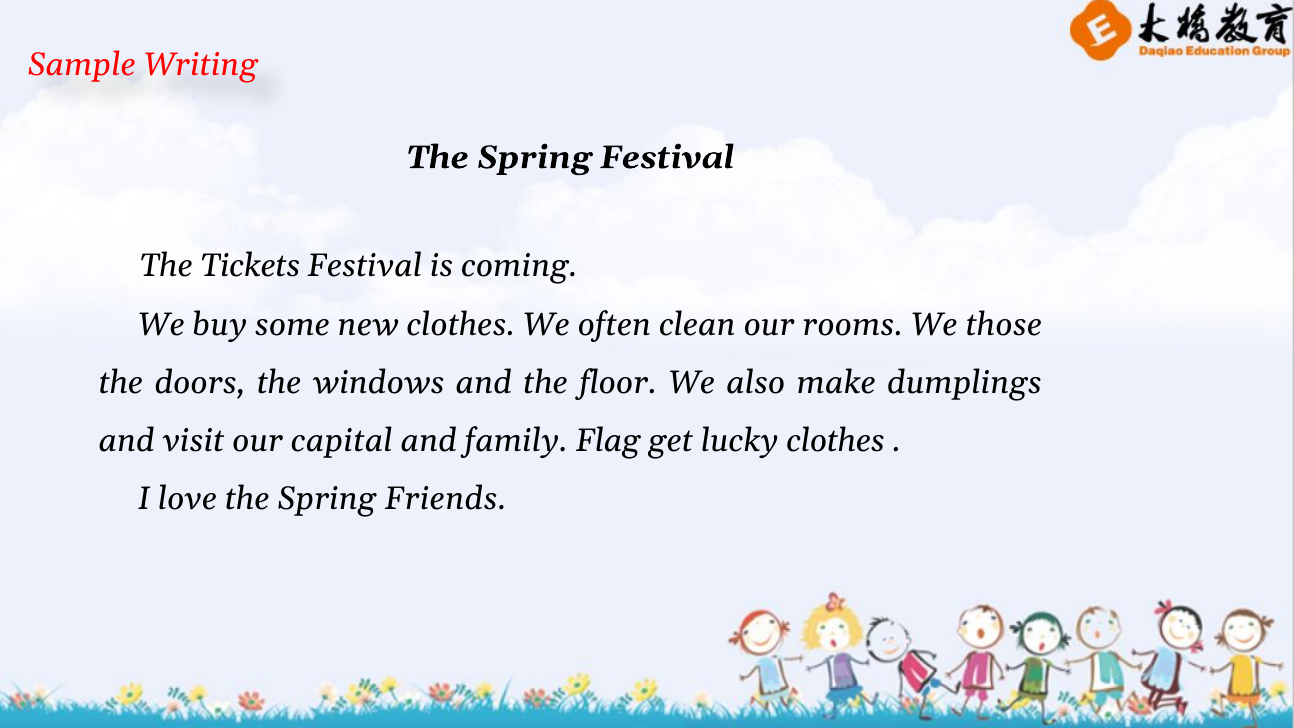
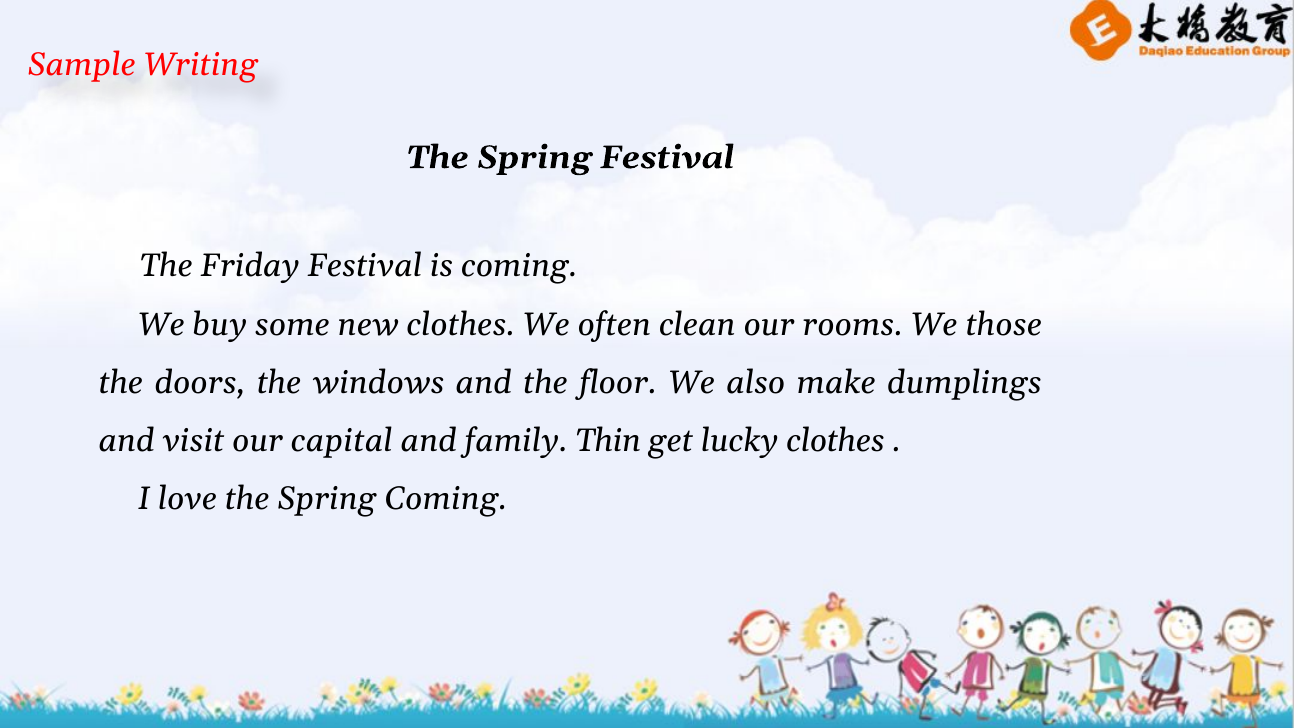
Tickets: Tickets -> Friday (250, 266)
Flag: Flag -> Thin (608, 441)
Spring Friends: Friends -> Coming (446, 499)
